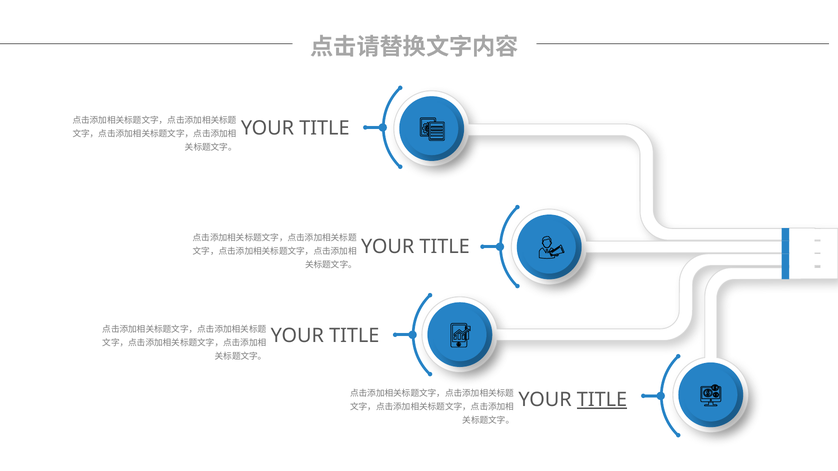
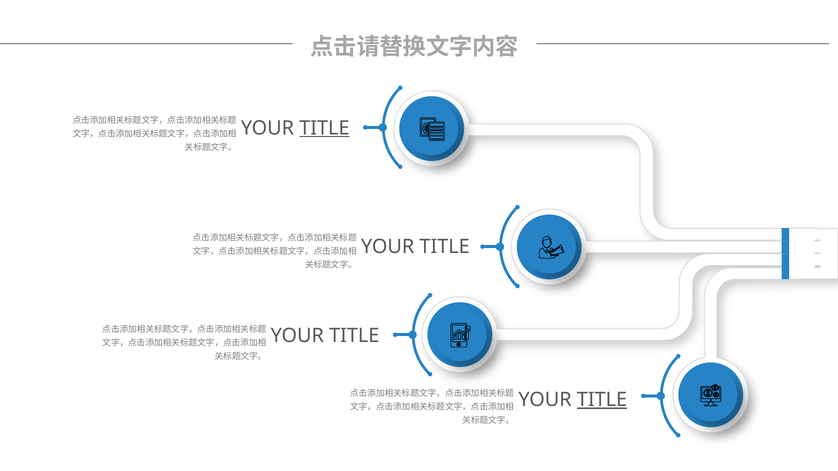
TITLE underline: none -> present (324, 128)
